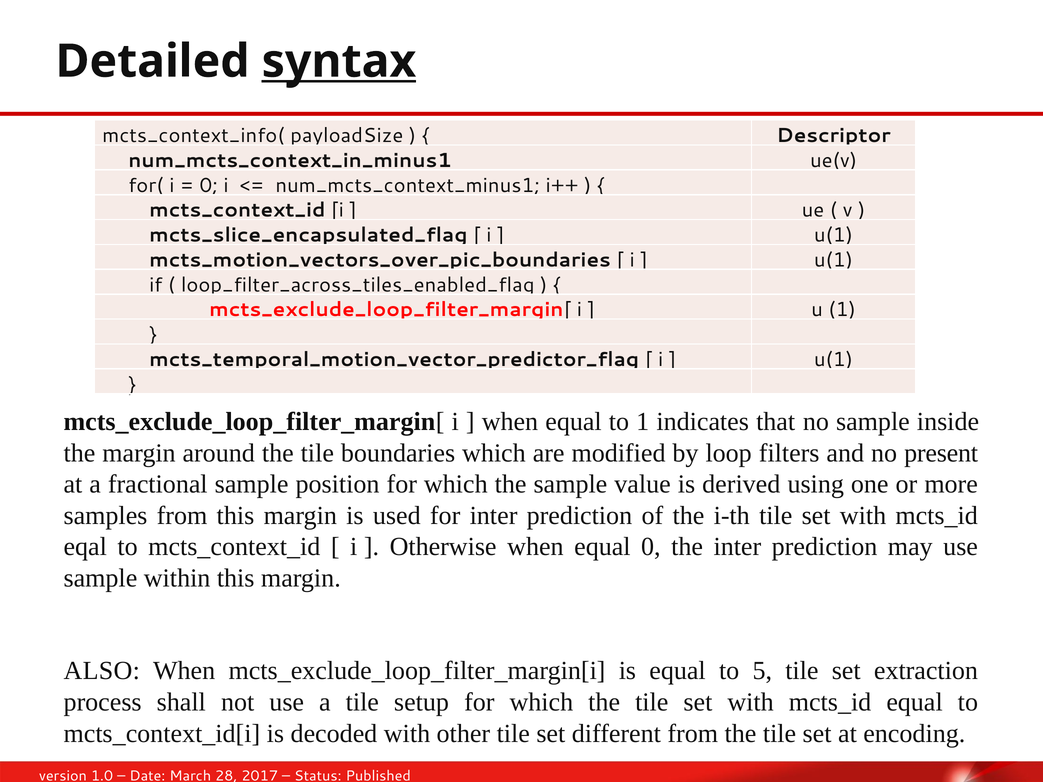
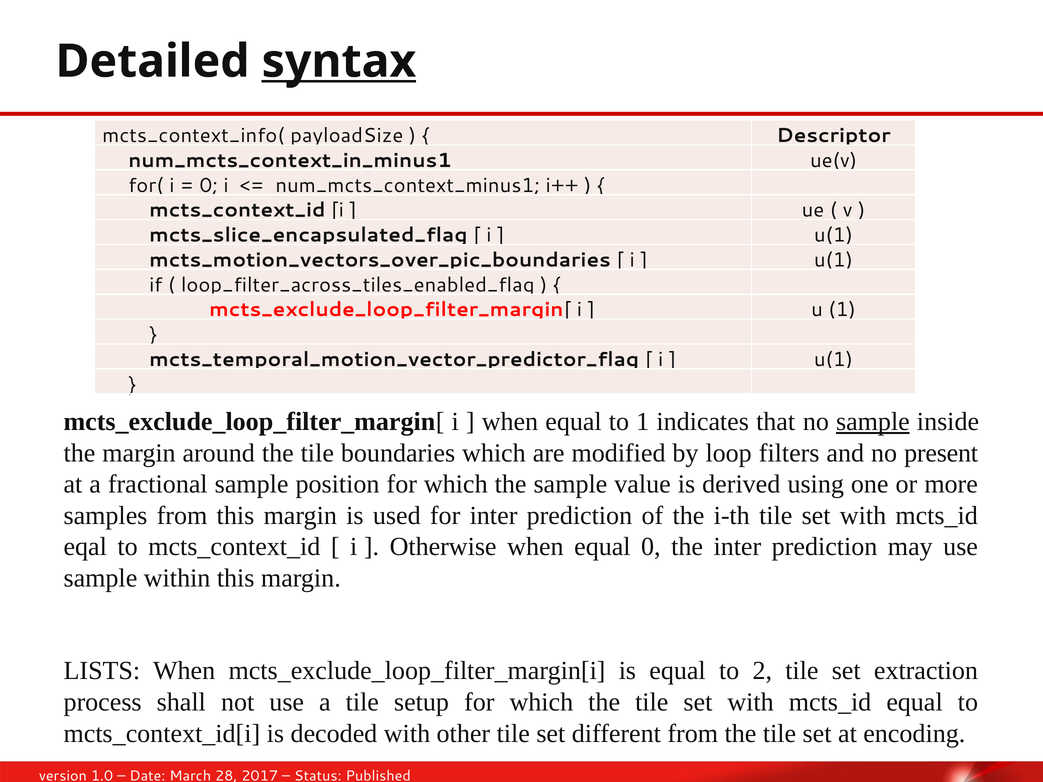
sample underline: none -> present (873, 422)
ALSO: ALSO -> LISTS (102, 671)
5: 5 -> 2 (762, 671)
